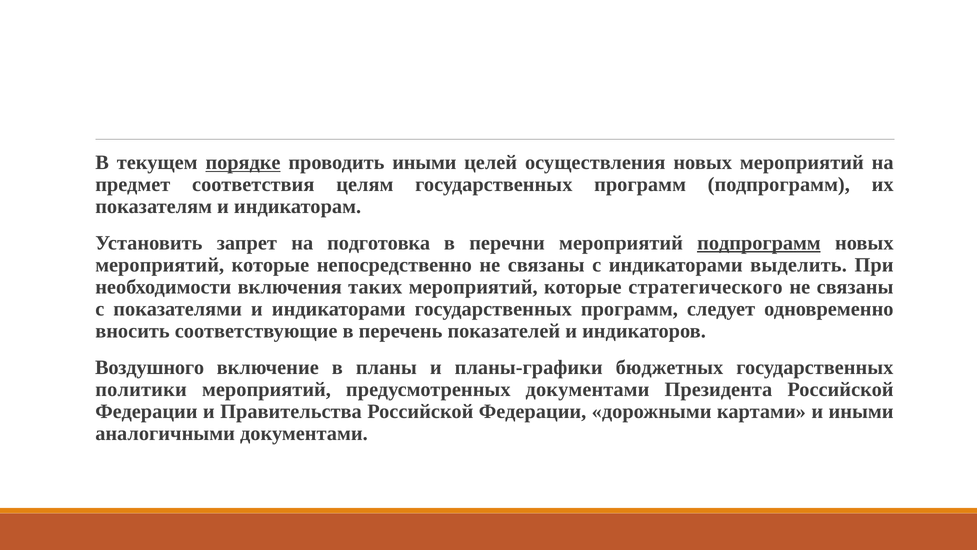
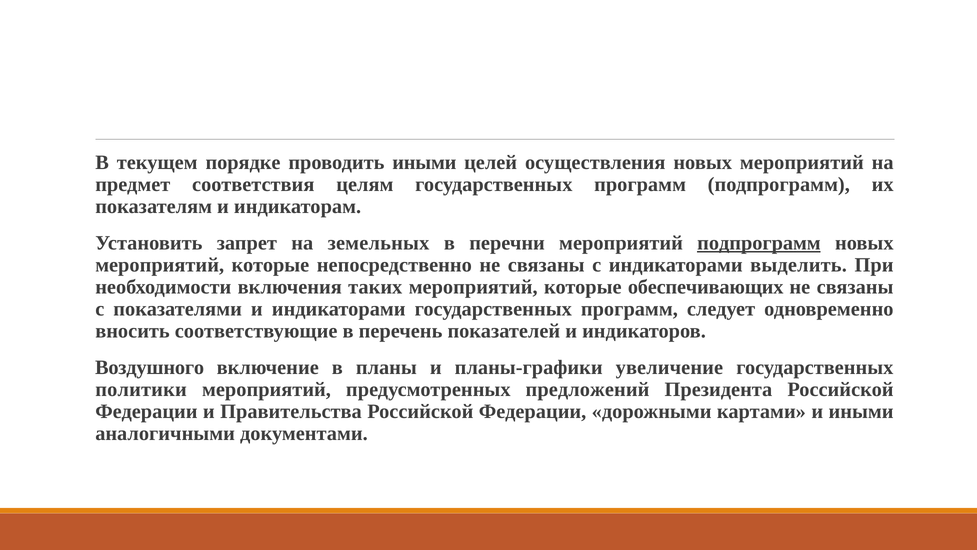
порядке underline: present -> none (243, 162)
подготовка: подготовка -> земельных (378, 243)
стратегического: стратегического -> обеспечивающих (706, 287)
бюджетных: бюджетных -> увеличение (669, 367)
предусмотренных документами: документами -> предложений (588, 389)
